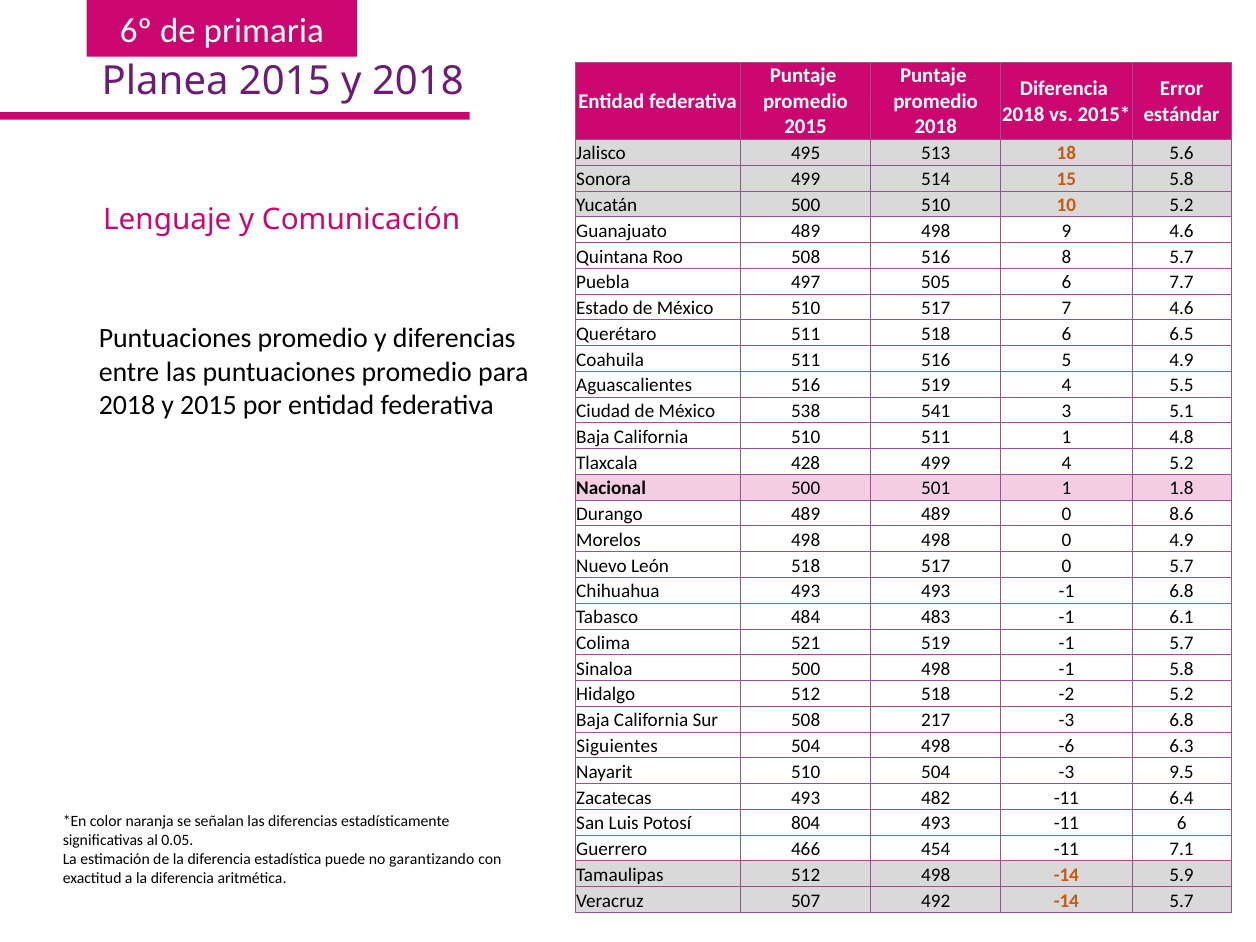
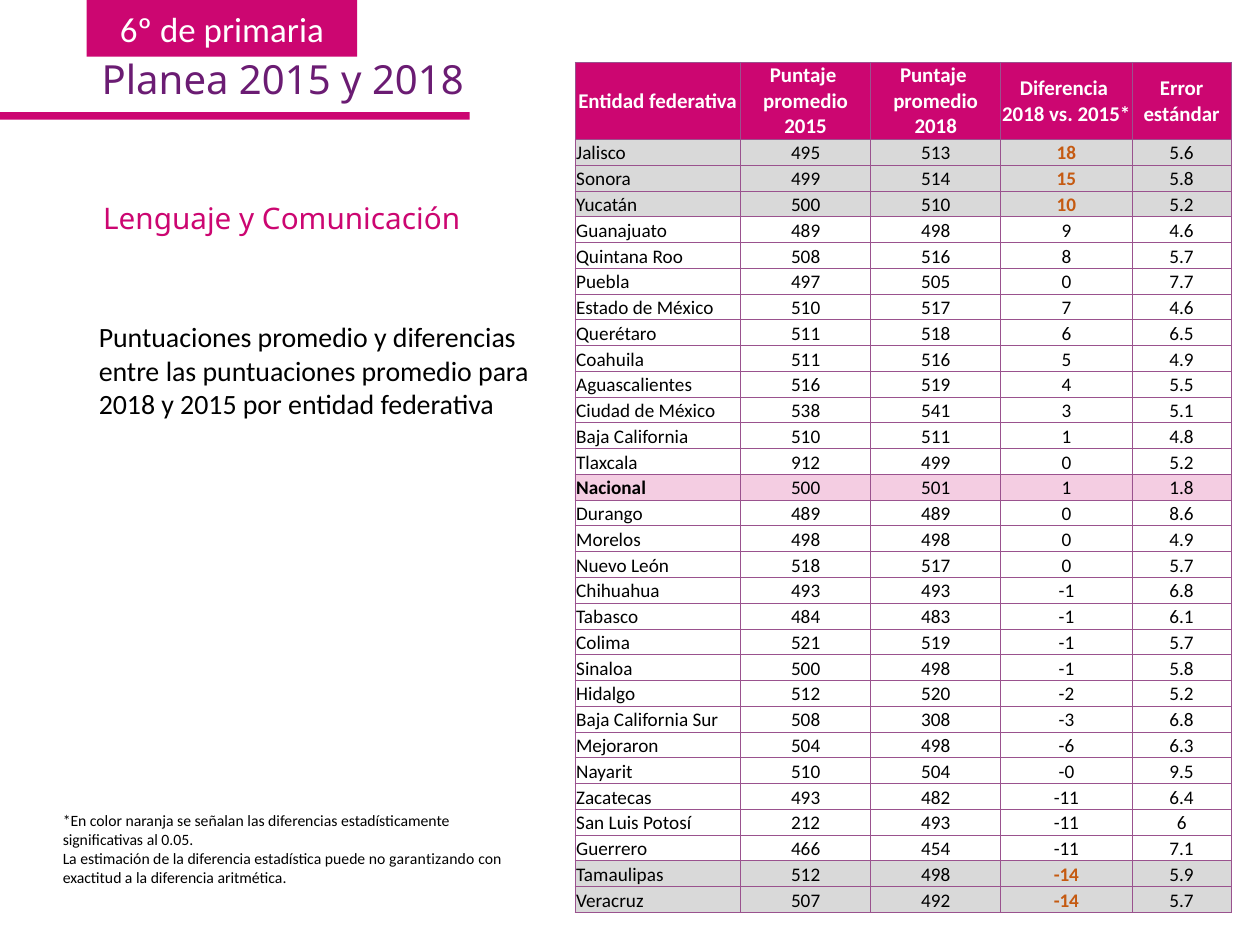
505 6: 6 -> 0 (1066, 282)
428: 428 -> 912 (806, 463)
499 4: 4 -> 0 (1066, 463)
512 518: 518 -> 520 (936, 695)
217: 217 -> 308 (936, 720)
Siguientes: Siguientes -> Mejoraron (617, 746)
504 -3: -3 -> -0 (1066, 772)
804: 804 -> 212 (806, 823)
